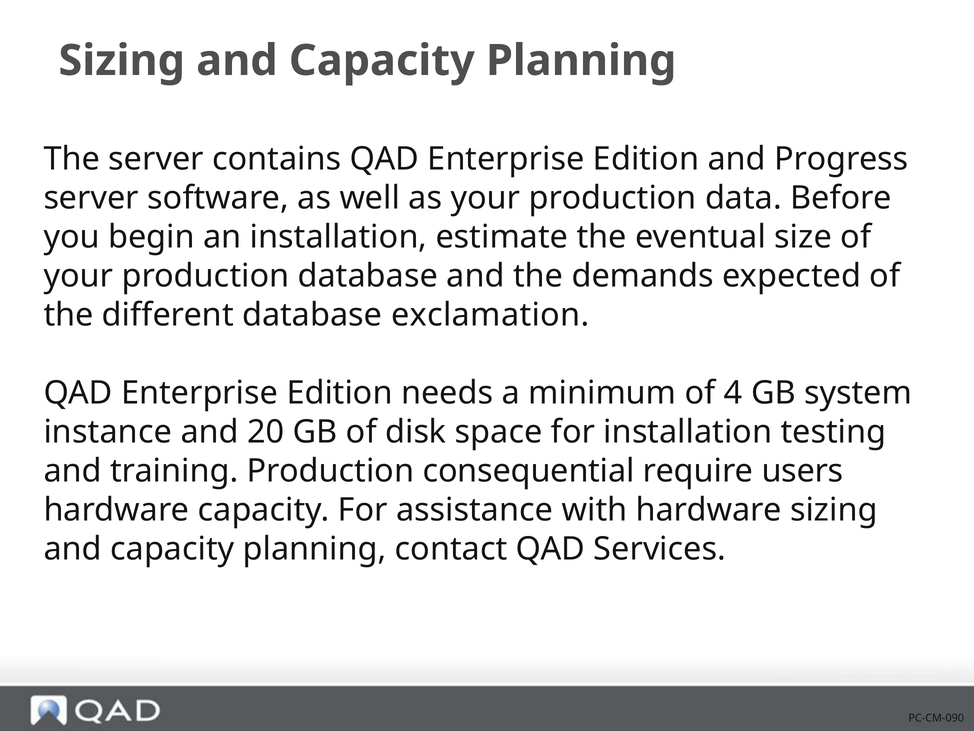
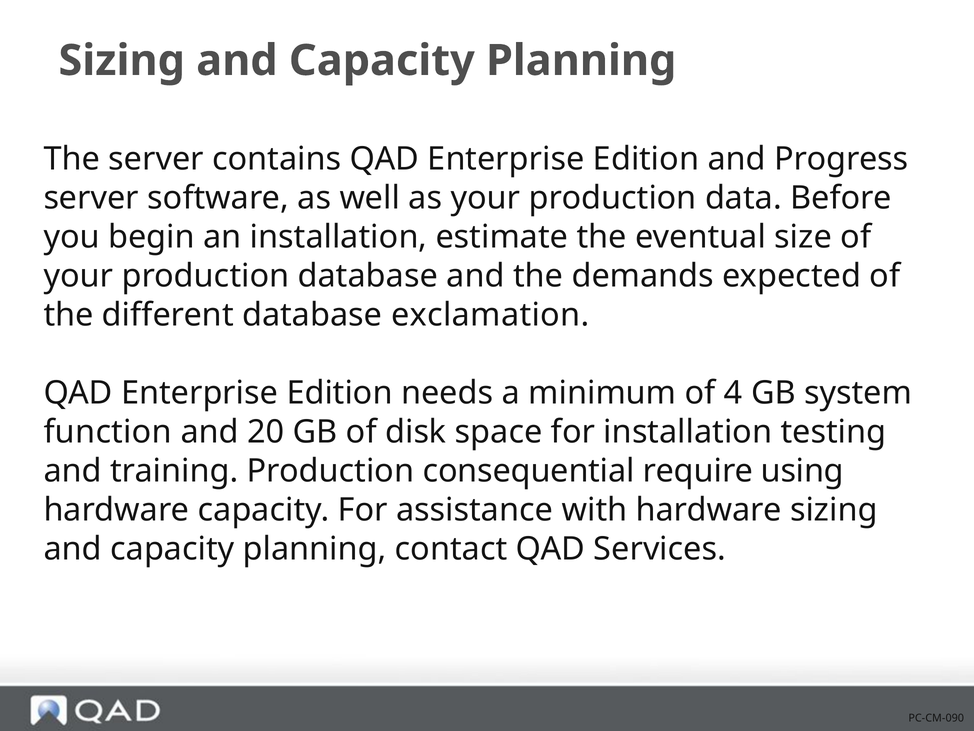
instance: instance -> function (108, 432)
users: users -> using (802, 471)
